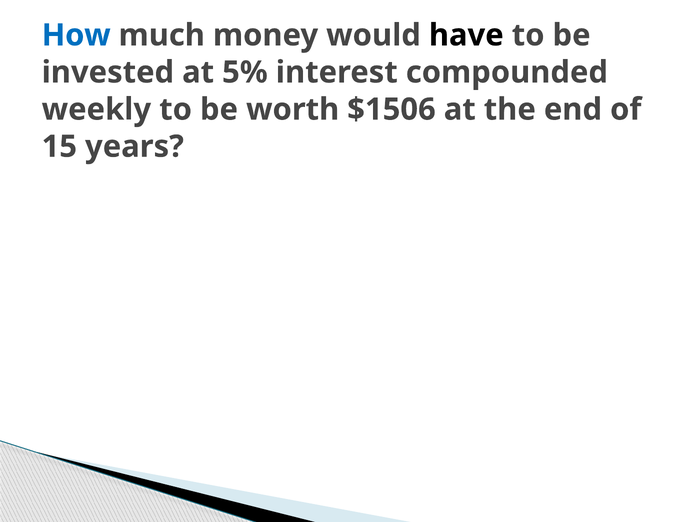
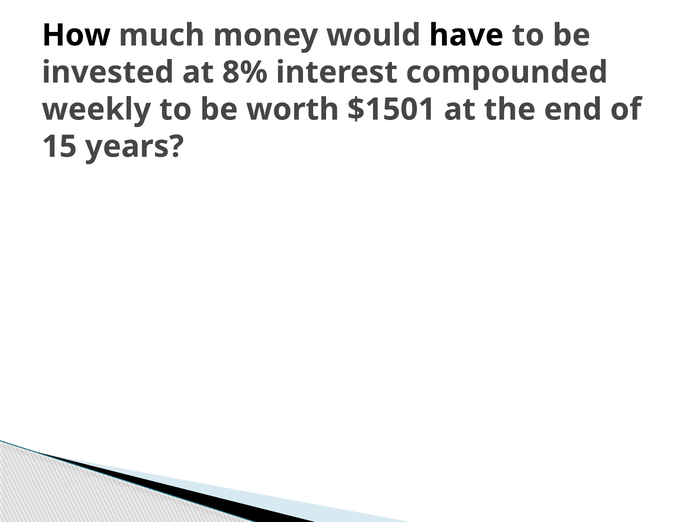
How colour: blue -> black (76, 35)
5%: 5% -> 8% (245, 72)
$1506: $1506 -> $1501 (391, 109)
